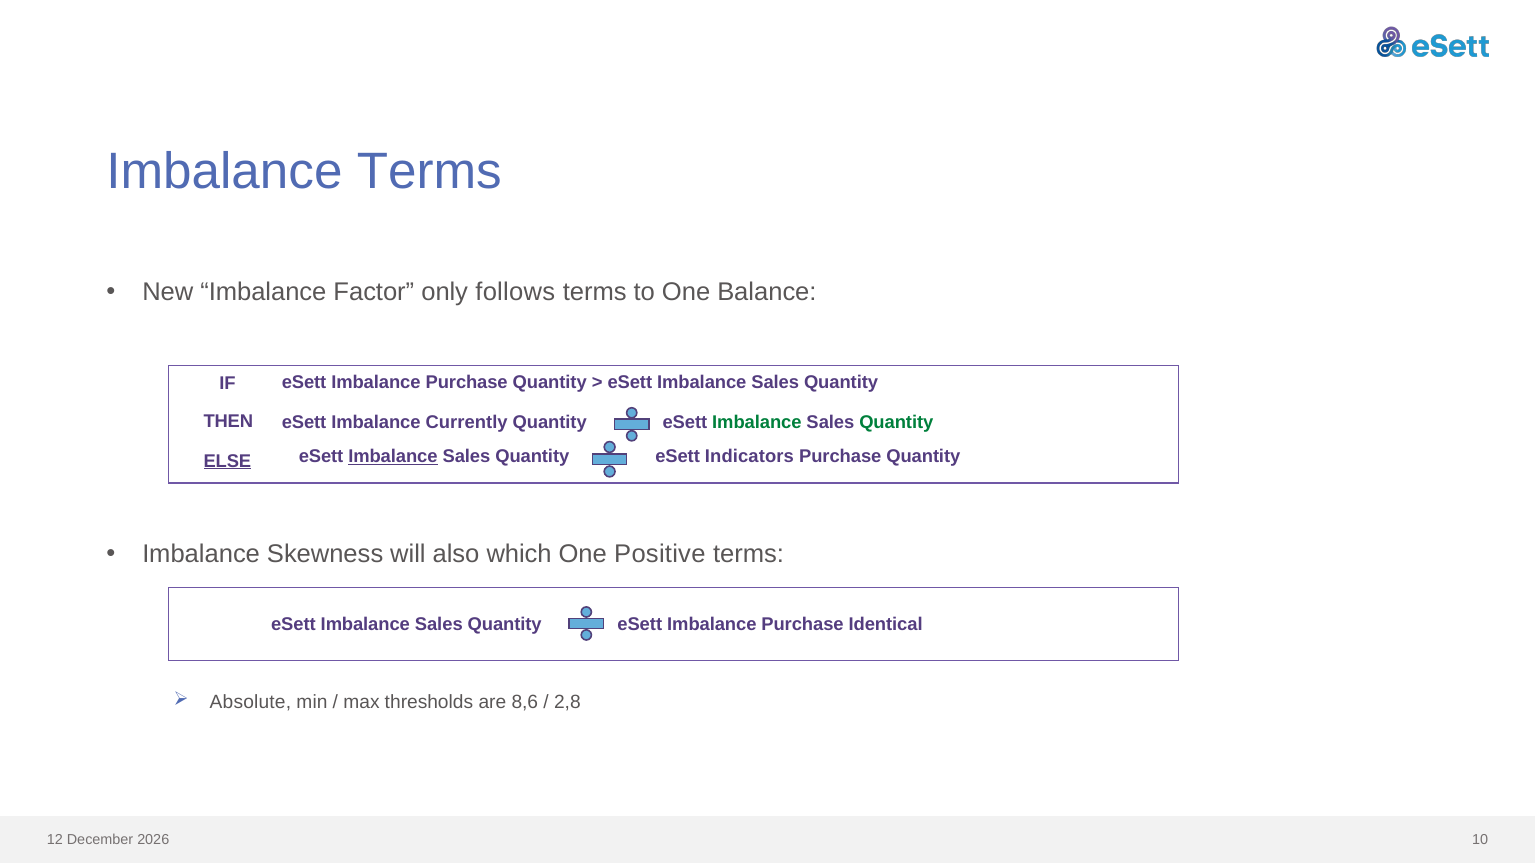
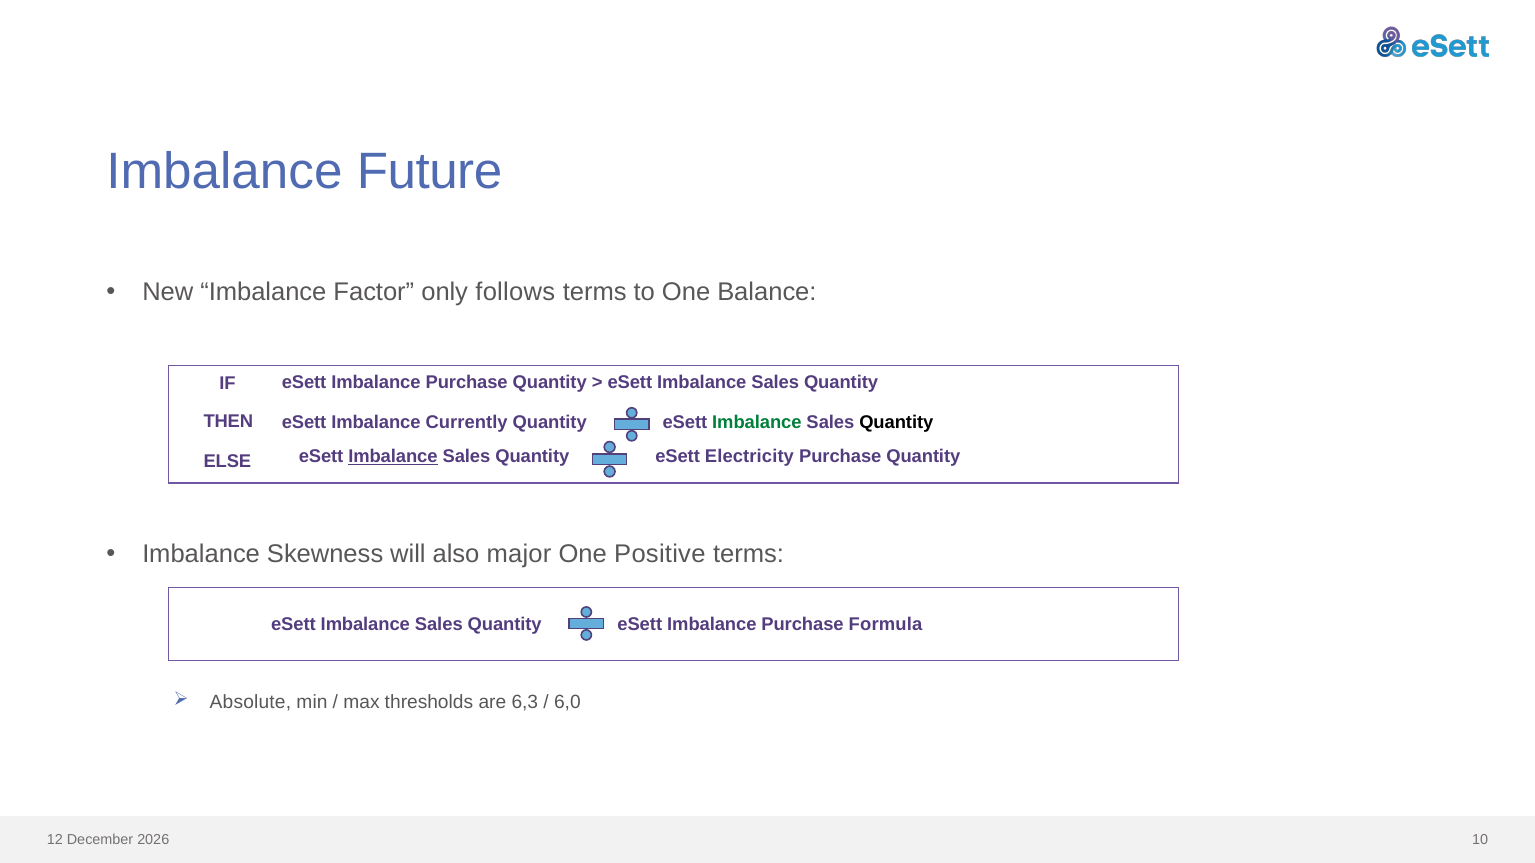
Imbalance Terms: Terms -> Future (430, 171)
Quantity colour: green -> black (896, 423)
Indicators: Indicators -> Electricity (749, 457)
ELSE underline: present -> none (227, 461)
which: which -> major (519, 554)
Identical: Identical -> Formula (886, 625)
8,6: 8,6 -> 6,3 (525, 702)
2,8: 2,8 -> 6,0 (567, 702)
